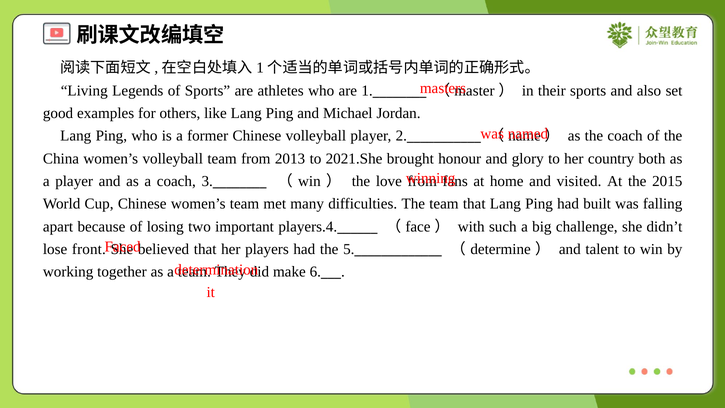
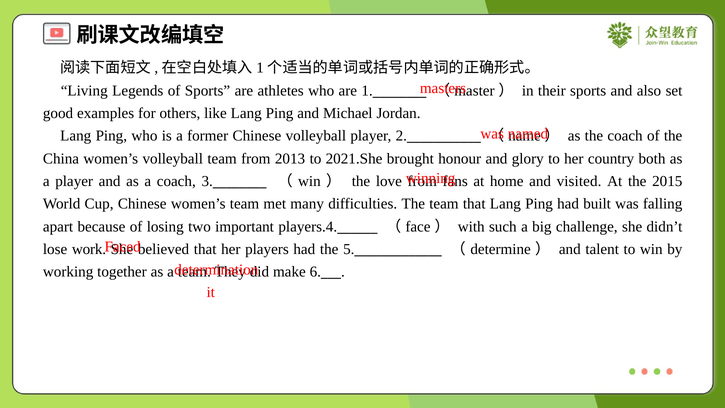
front: front -> work (89, 249)
